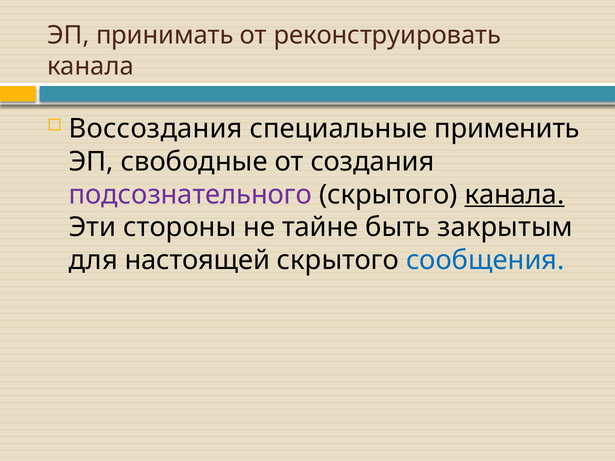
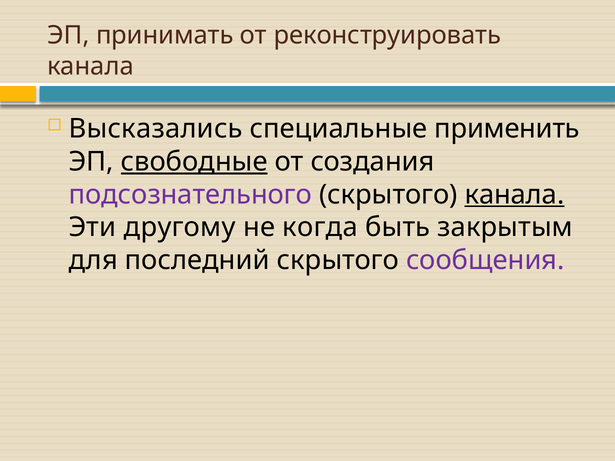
Воссоздания: Воссоздания -> Высказались (156, 129)
свободные underline: none -> present (194, 162)
стороны: стороны -> другому (180, 227)
тайне: тайне -> когда (320, 227)
настоящей: настоящей -> последний (197, 260)
сообщения colour: blue -> purple (485, 260)
